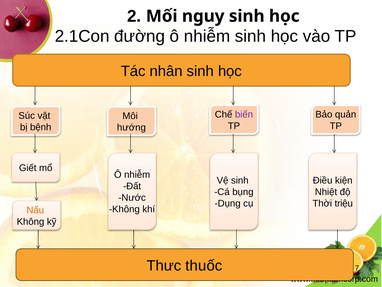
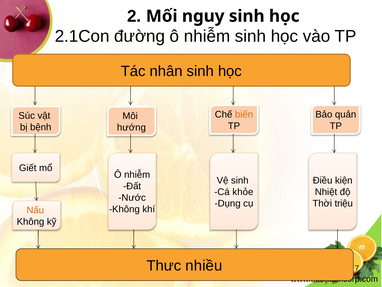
biến colour: purple -> orange (244, 114)
bụng: bụng -> khỏe (243, 192)
thuốc: thuốc -> nhiều (204, 265)
